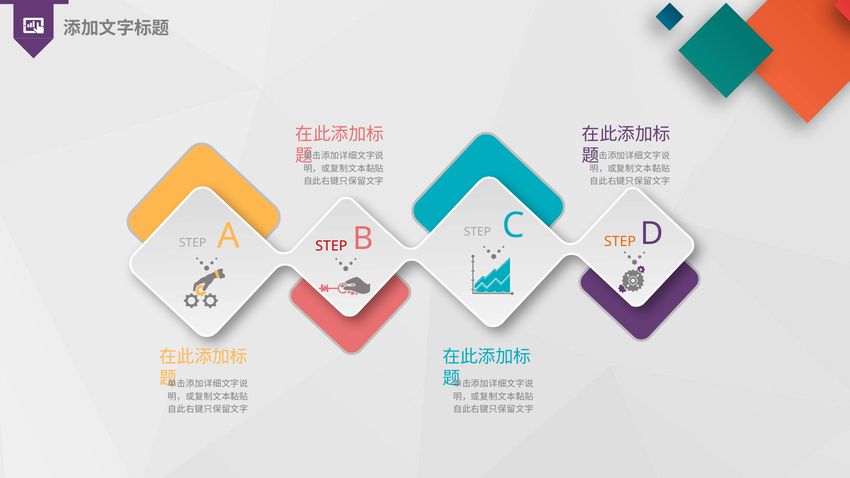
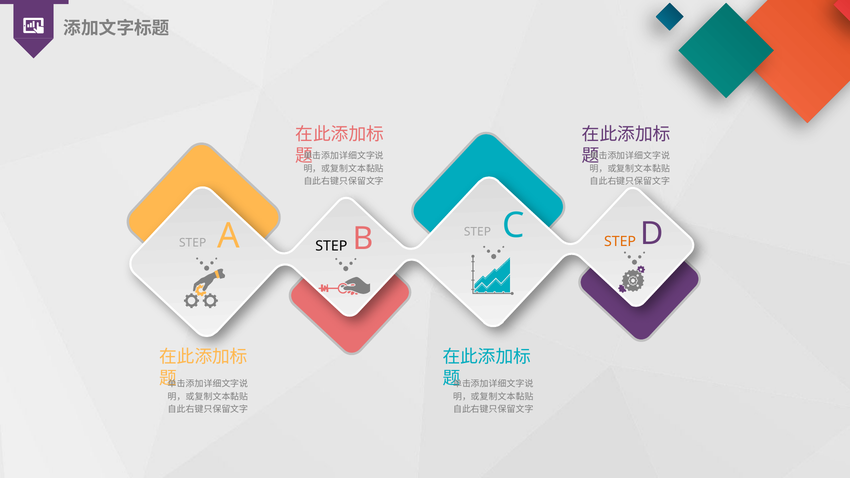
STEP colour: red -> black (331, 246)
